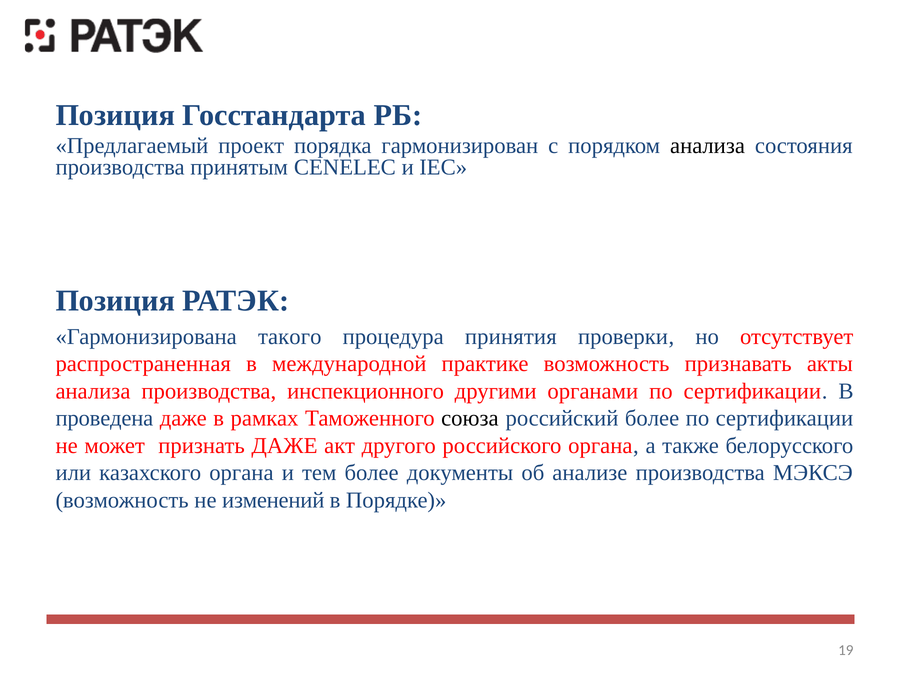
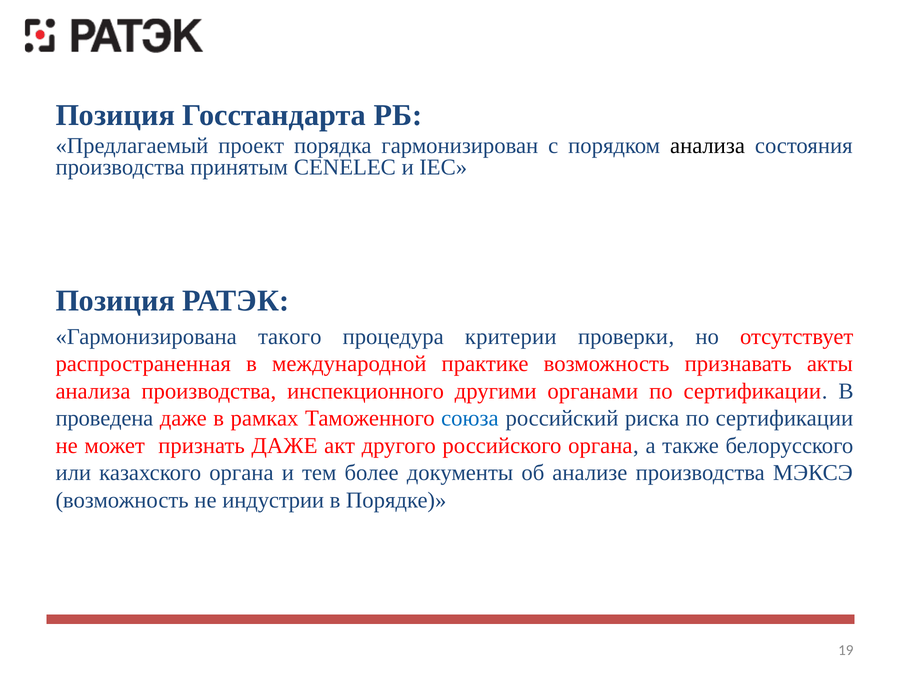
принятия: принятия -> критерии (511, 337)
союза colour: black -> blue (470, 418)
российский более: более -> риска (652, 418)
изменений: изменений -> индустрии (273, 500)
